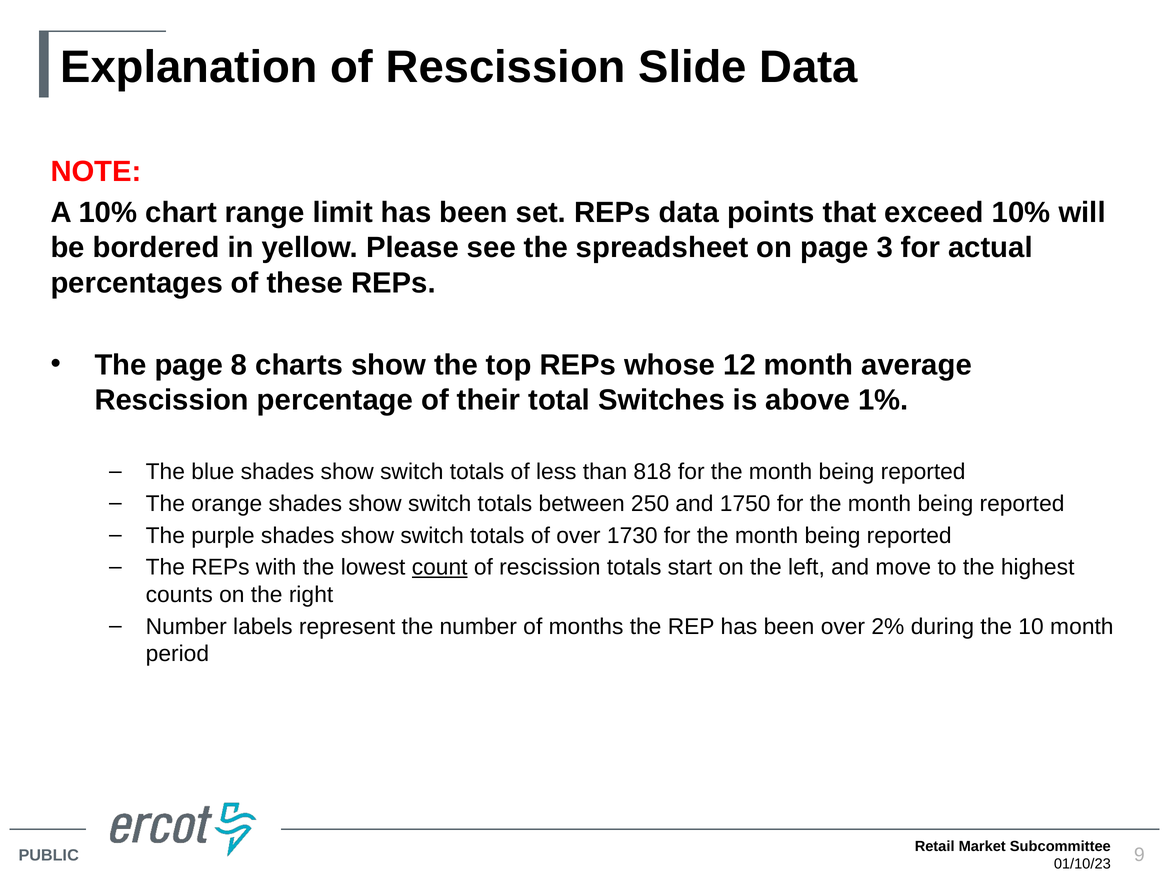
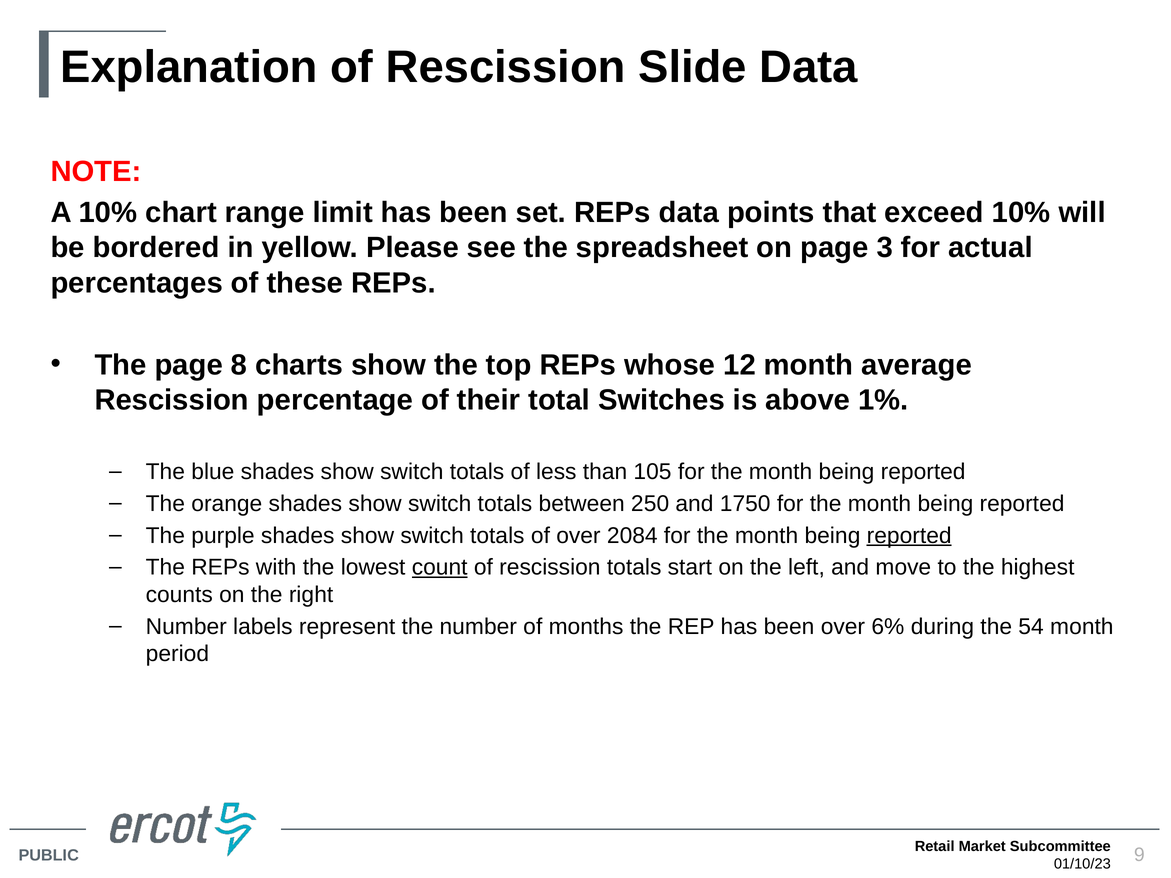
818: 818 -> 105 (652, 472)
1730: 1730 -> 2084 (632, 536)
reported underline: none -> present (909, 536)
2%: 2% -> 6% (888, 627)
10: 10 -> 54 (1031, 627)
